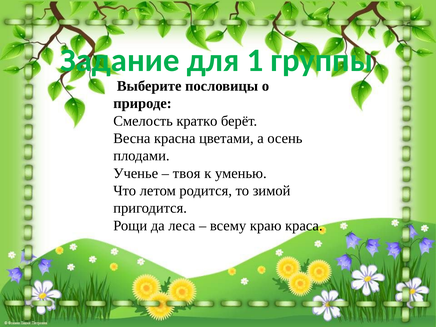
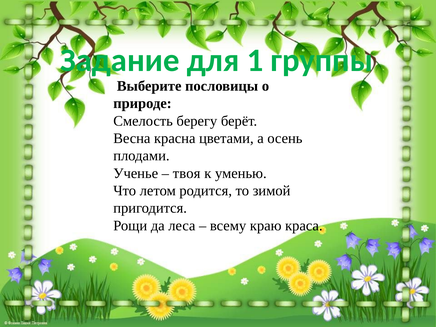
кратко: кратко -> берегу (197, 121)
